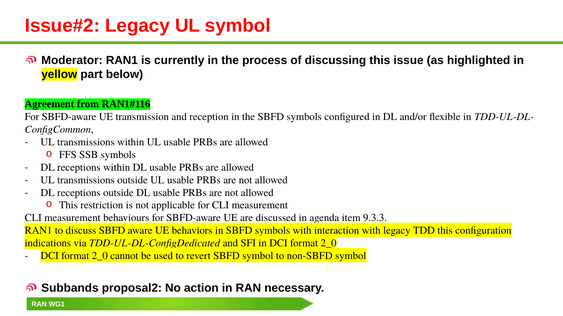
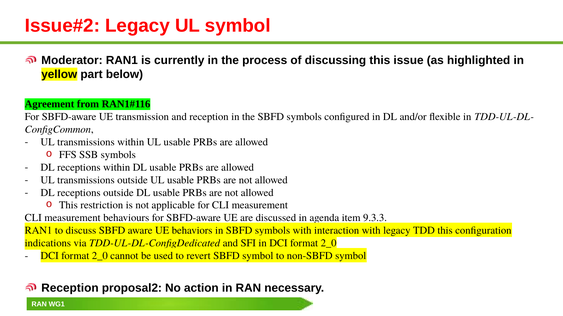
Subbands: Subbands -> Reception (70, 289)
